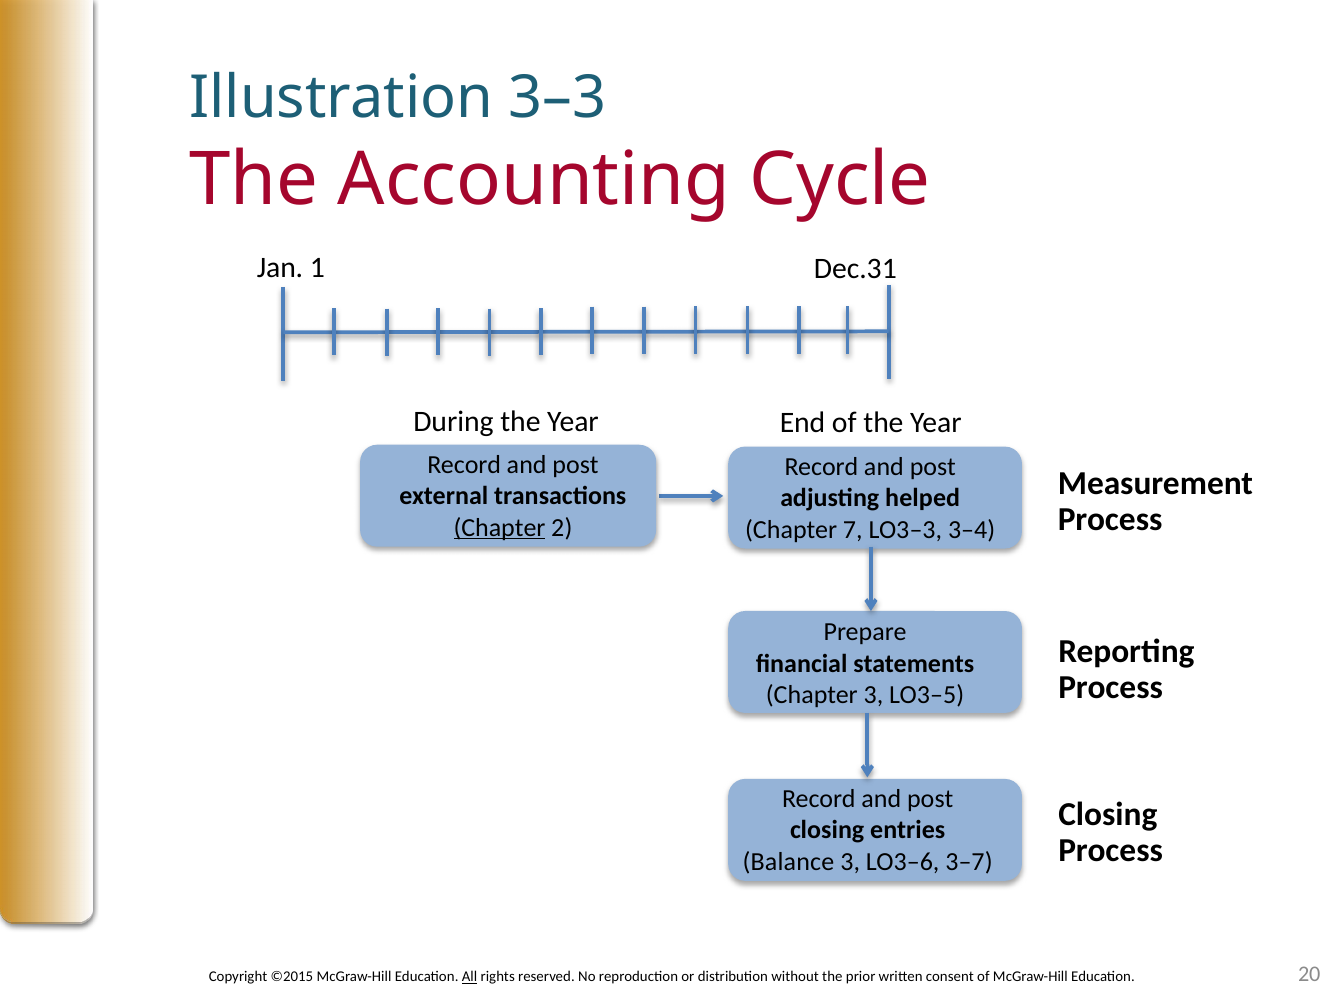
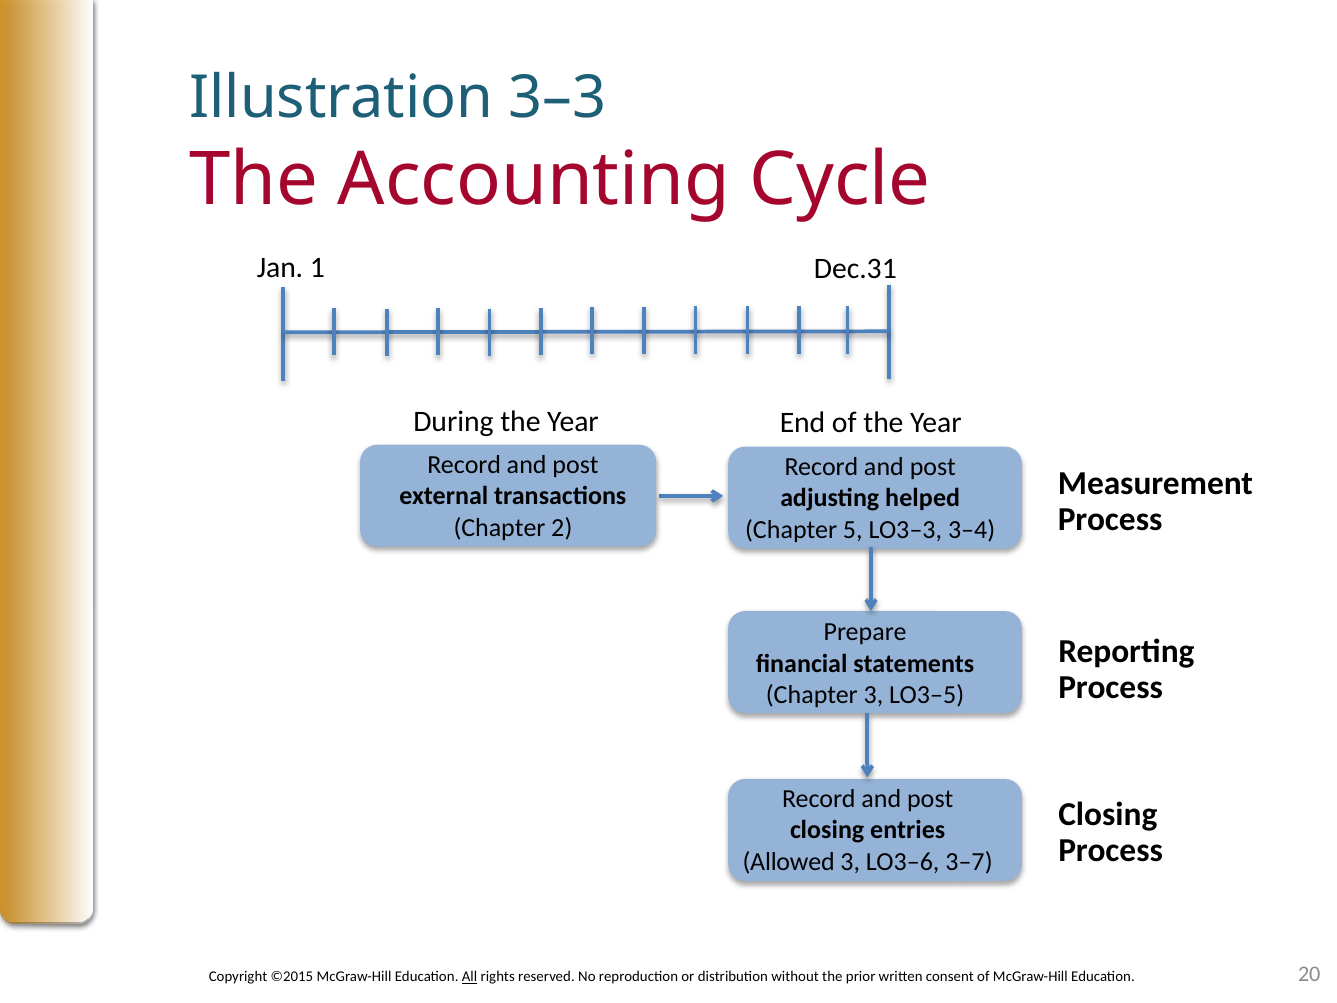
Chapter underline: present -> none (499, 527)
7: 7 -> 5 (853, 529)
Balance: Balance -> Allowed (789, 861)
